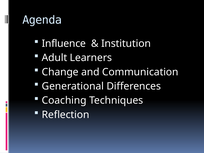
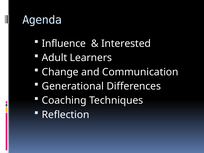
Institution: Institution -> Interested (126, 44)
